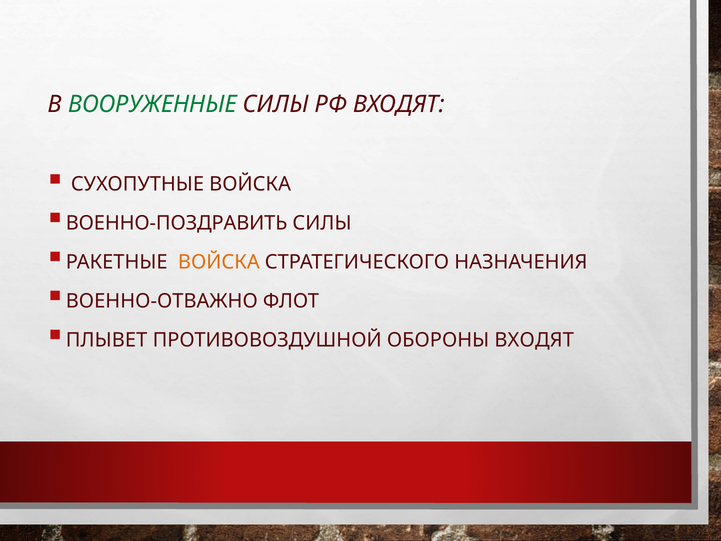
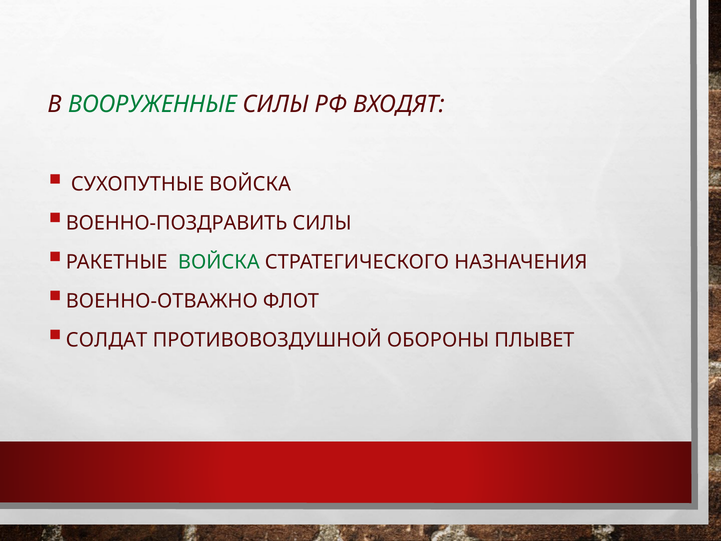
ВОЙСКА colour: orange -> green (219, 262)
ПЛЫВЕТ: ПЛЫВЕТ -> СОЛДАТ (107, 340)
ОБОРОНЫ ВХОДЯТ: ВХОДЯТ -> ПЛЫВЕТ (534, 340)
